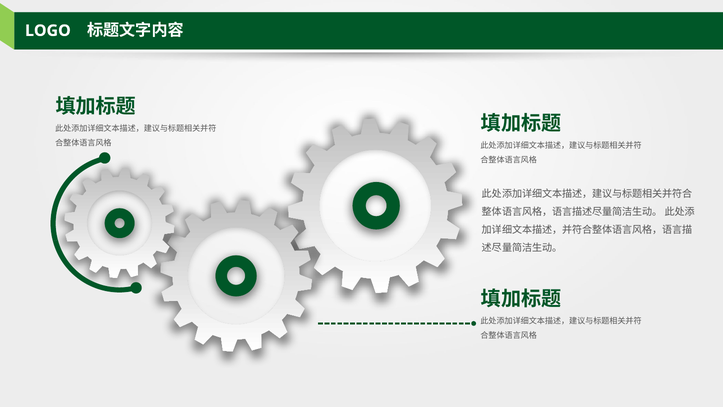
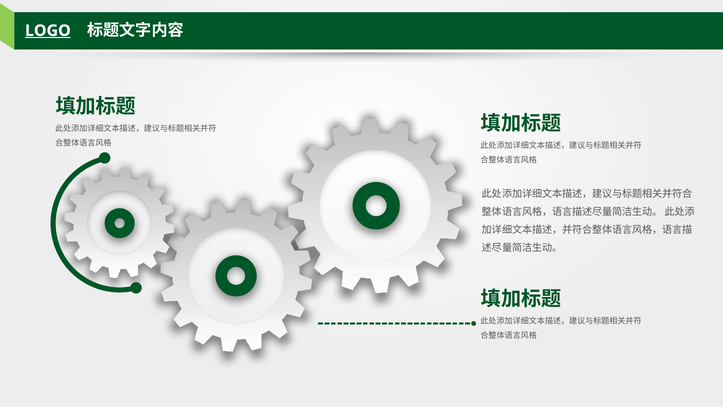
LOGO underline: none -> present (48, 31)
